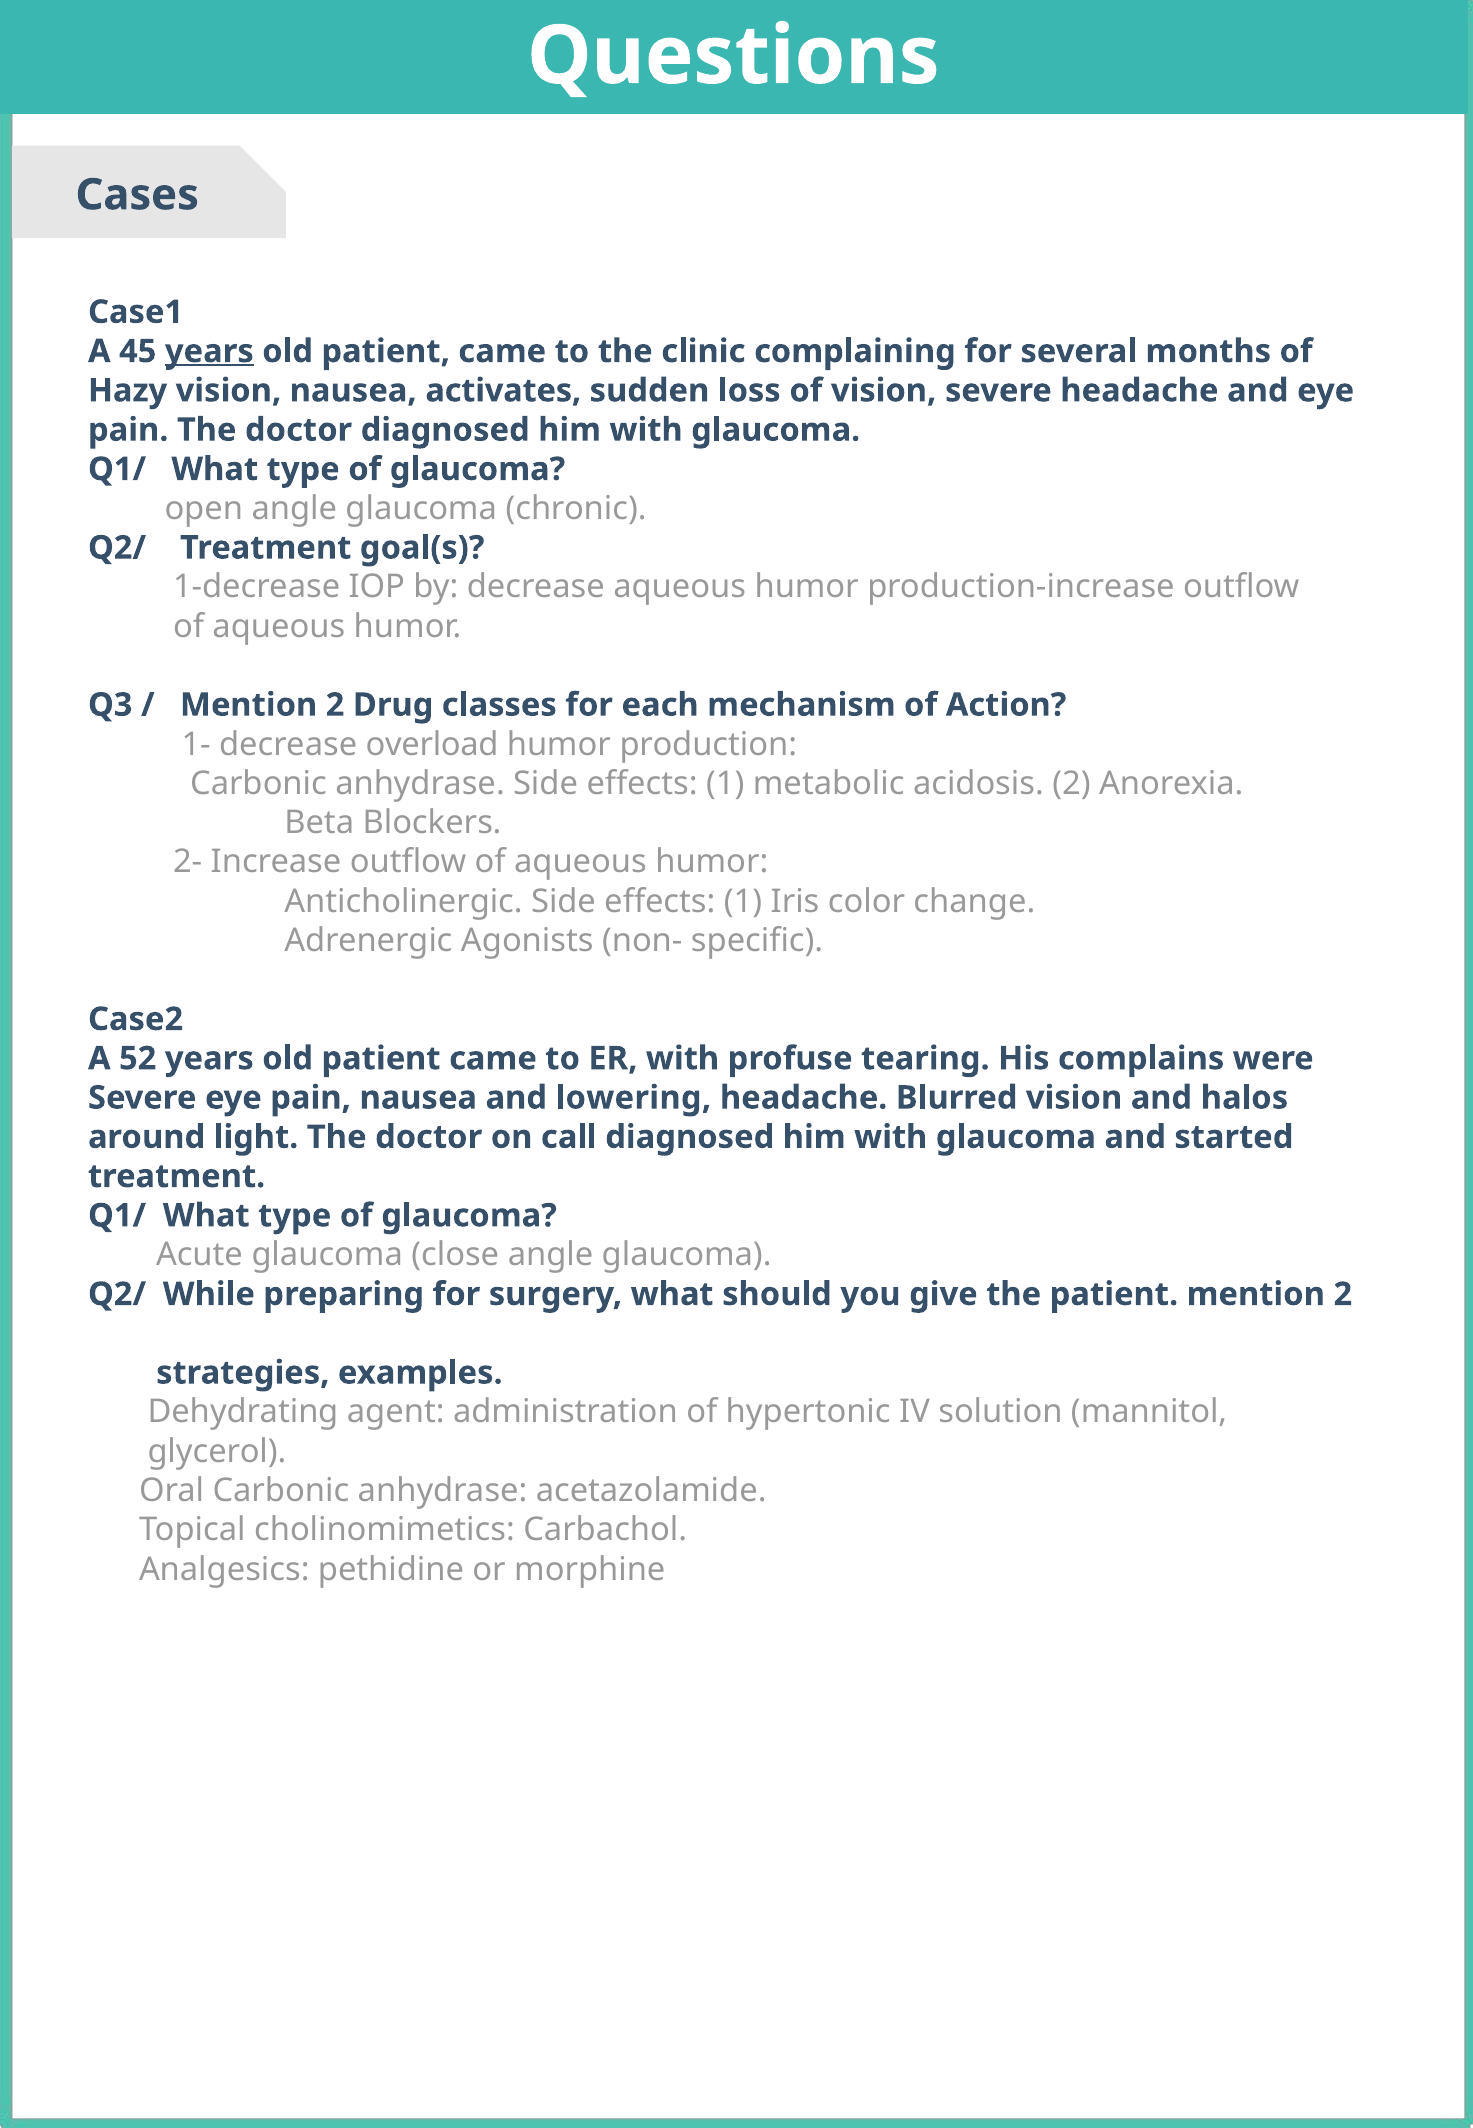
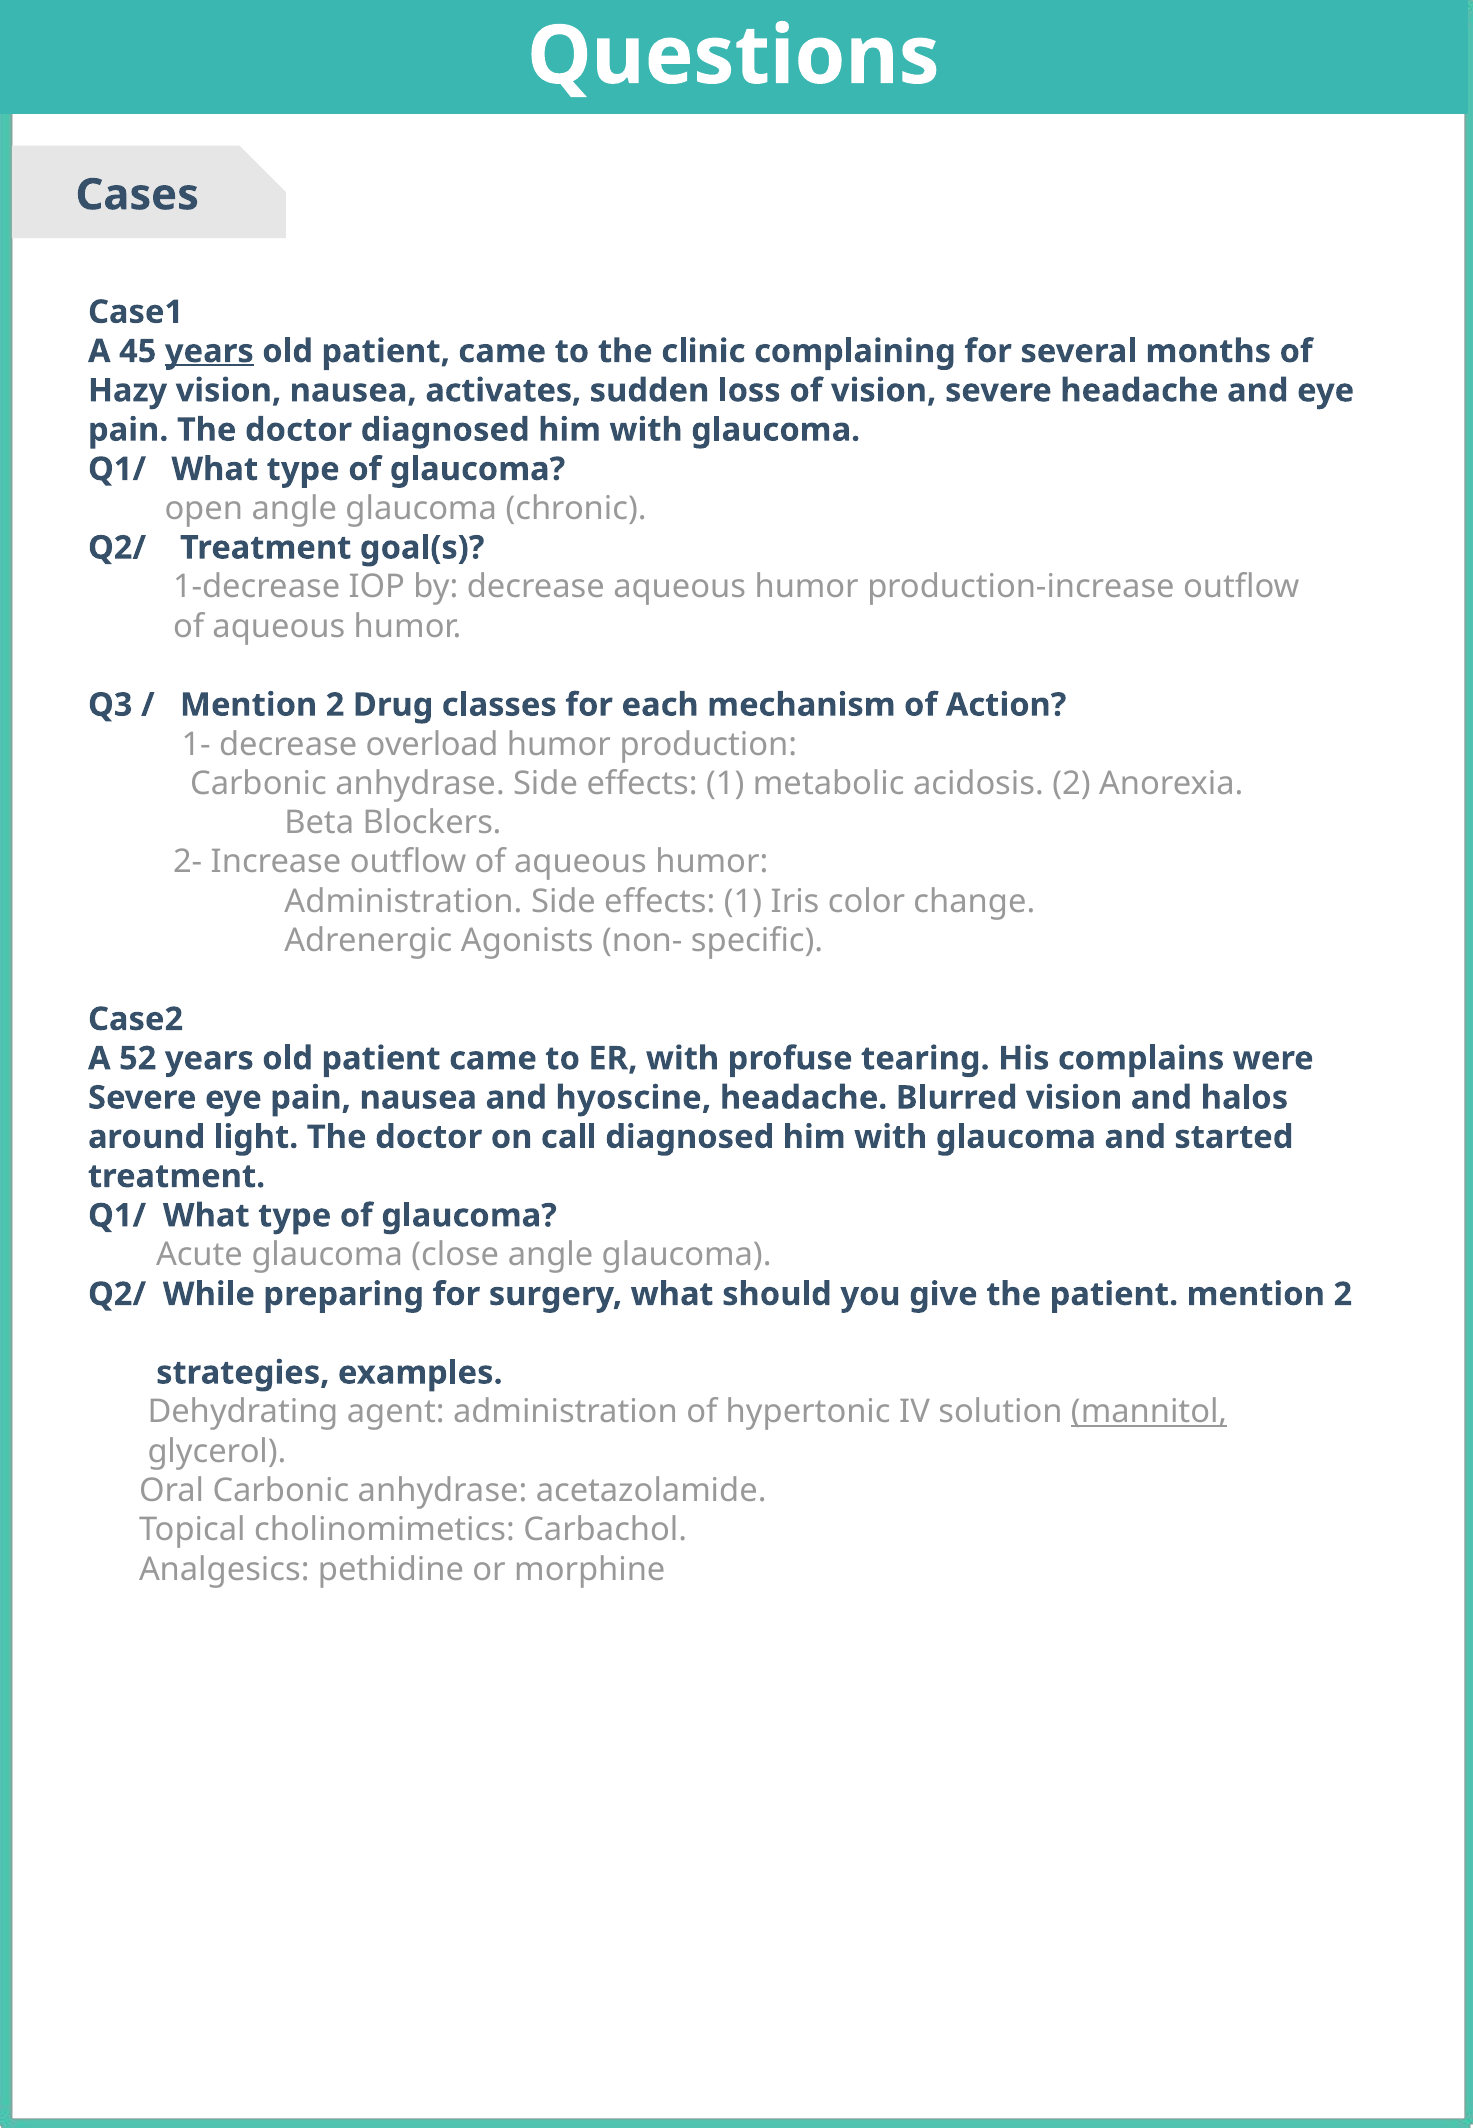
Anticholinergic: Anticholinergic -> Administration (403, 901)
lowering: lowering -> hyoscine (633, 1098)
mannitol underline: none -> present (1149, 1412)
